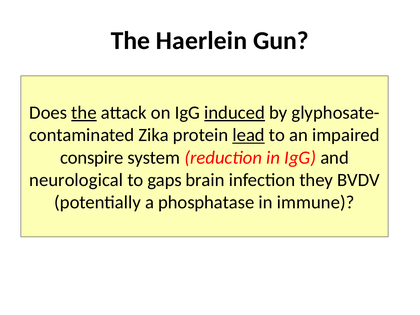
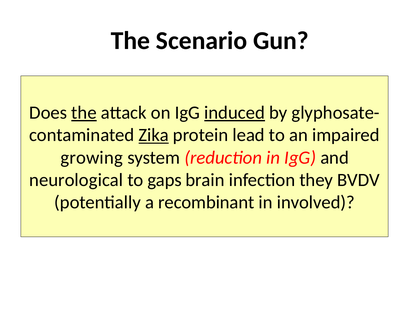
Haerlein: Haerlein -> Scenario (202, 41)
Zika underline: none -> present (154, 135)
lead underline: present -> none (249, 135)
conspire: conspire -> growing (92, 158)
phosphatase: phosphatase -> recombinant (206, 202)
immune: immune -> involved (316, 202)
